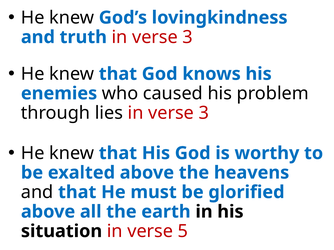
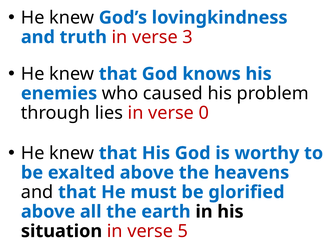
lies in verse 3: 3 -> 0 (204, 113)
